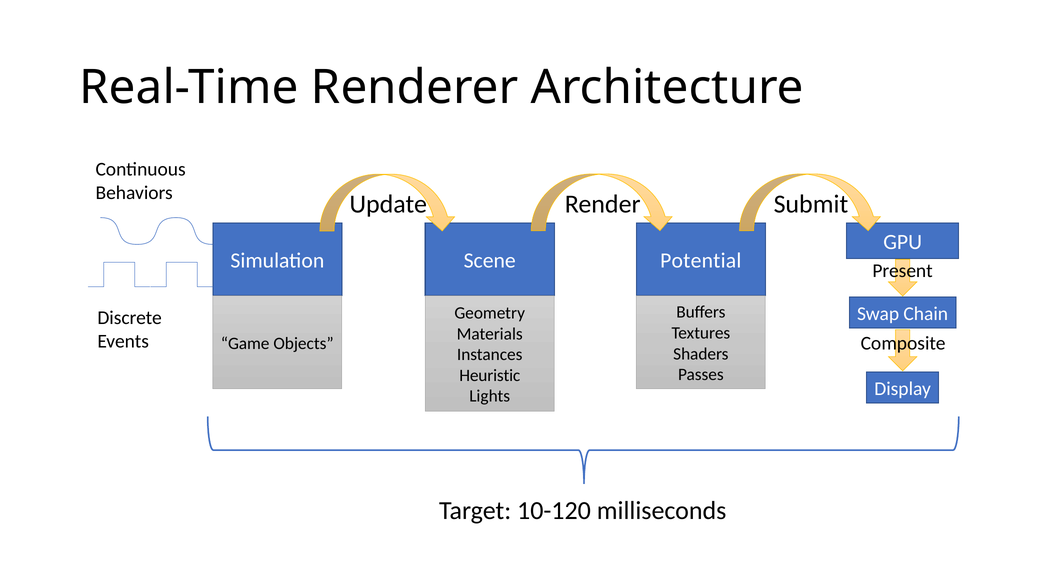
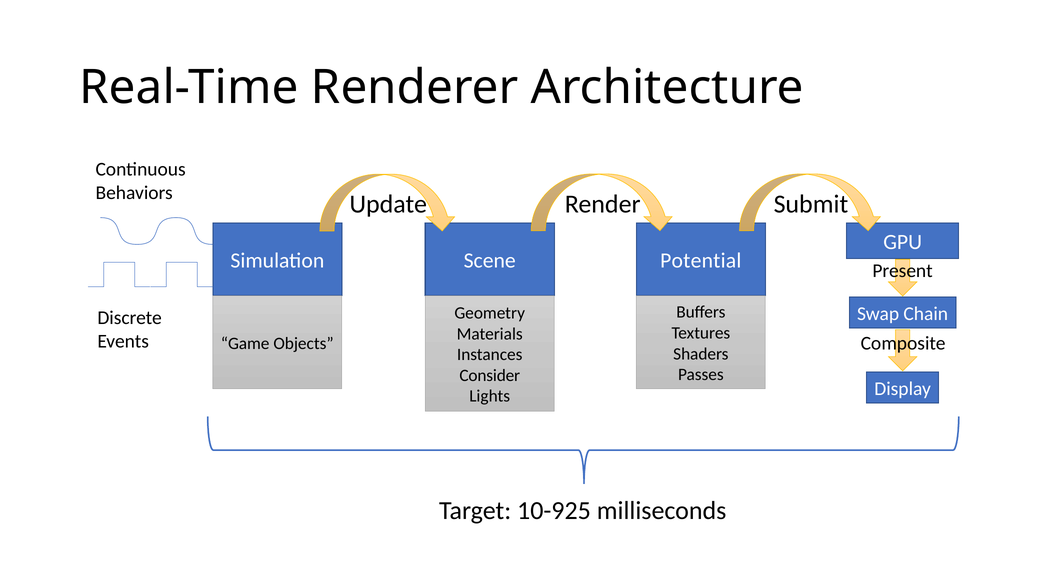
Heuristic: Heuristic -> Consider (490, 375)
10-120: 10-120 -> 10-925 (554, 511)
